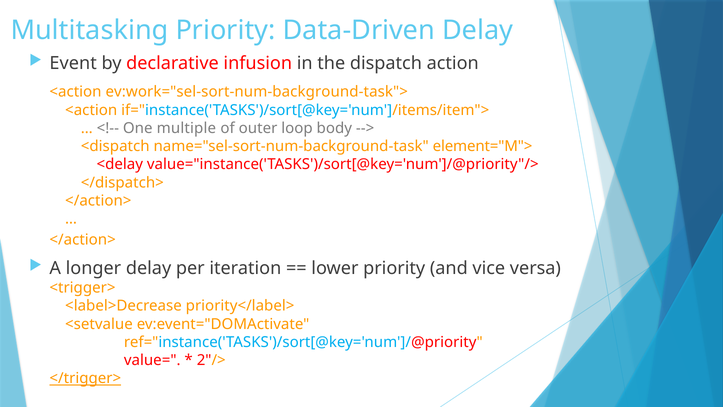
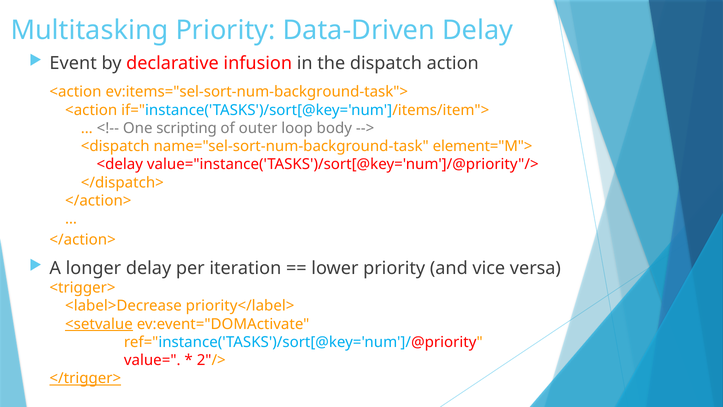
ev:work="sel-sort-num-background-task">: ev:work="sel-sort-num-background-task"> -> ev:items="sel-sort-num-background-task"> (257, 92)
multiple: multiple -> scripting (187, 128)
<setvalue underline: none -> present (99, 324)
